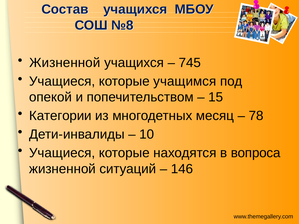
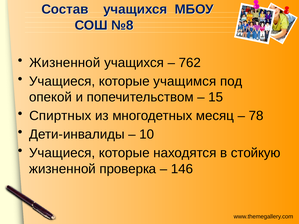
745: 745 -> 762 (190, 63)
Категории: Категории -> Спиртных (60, 116)
вопроса: вопроса -> стойкую (256, 153)
ситуаций: ситуаций -> проверка (128, 169)
